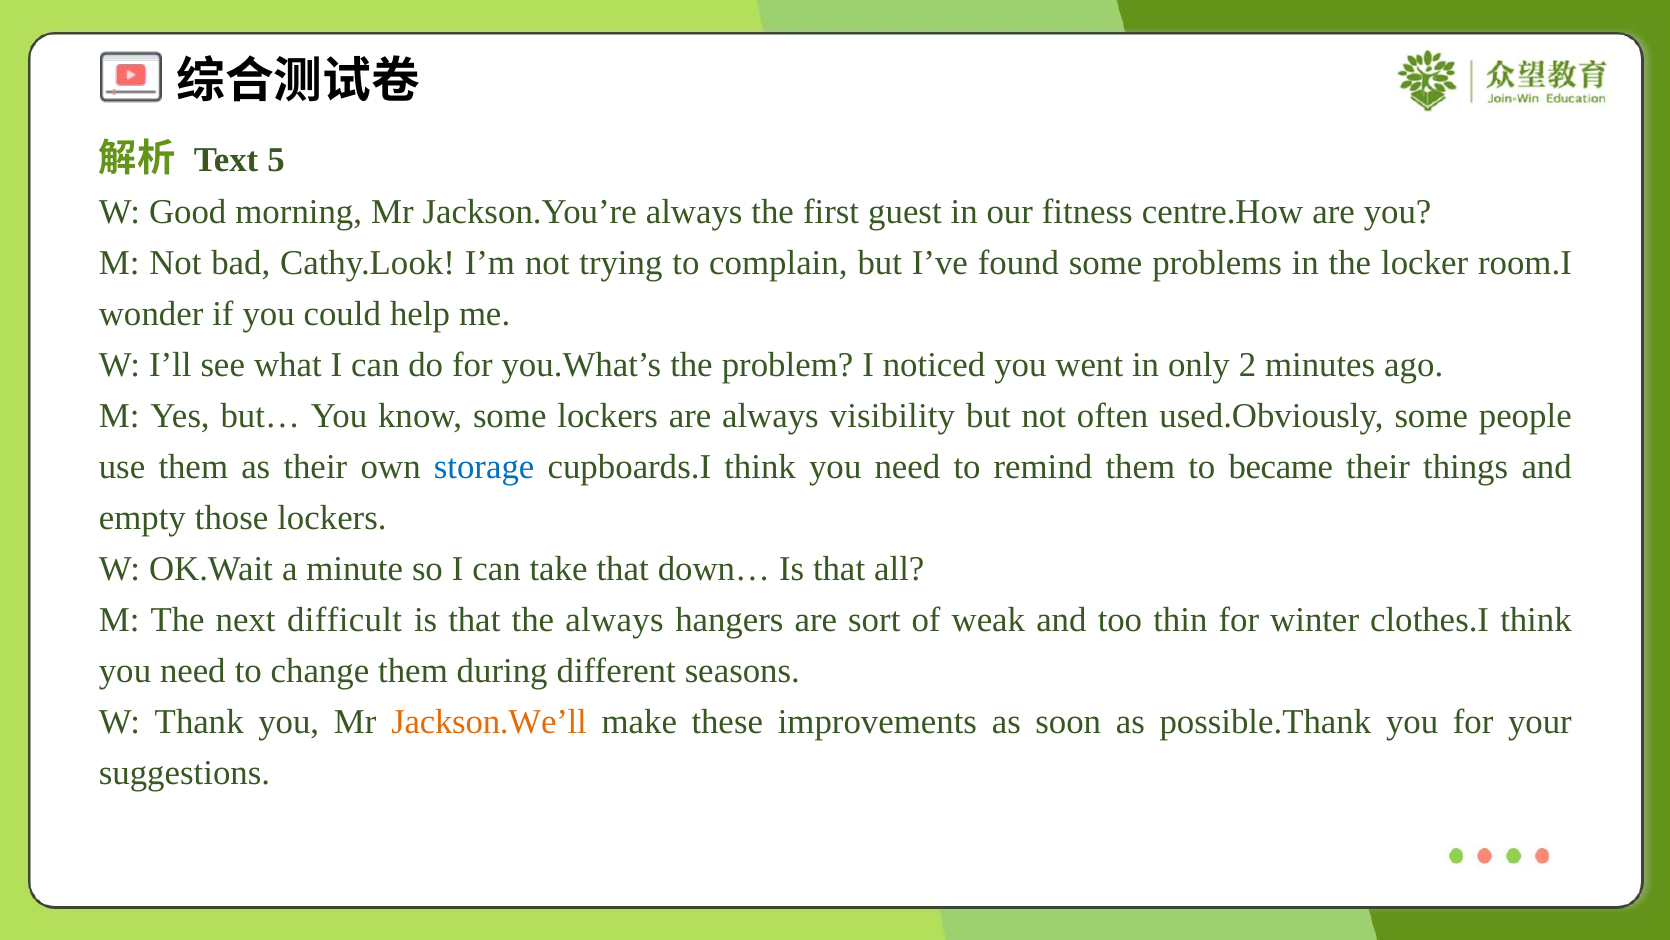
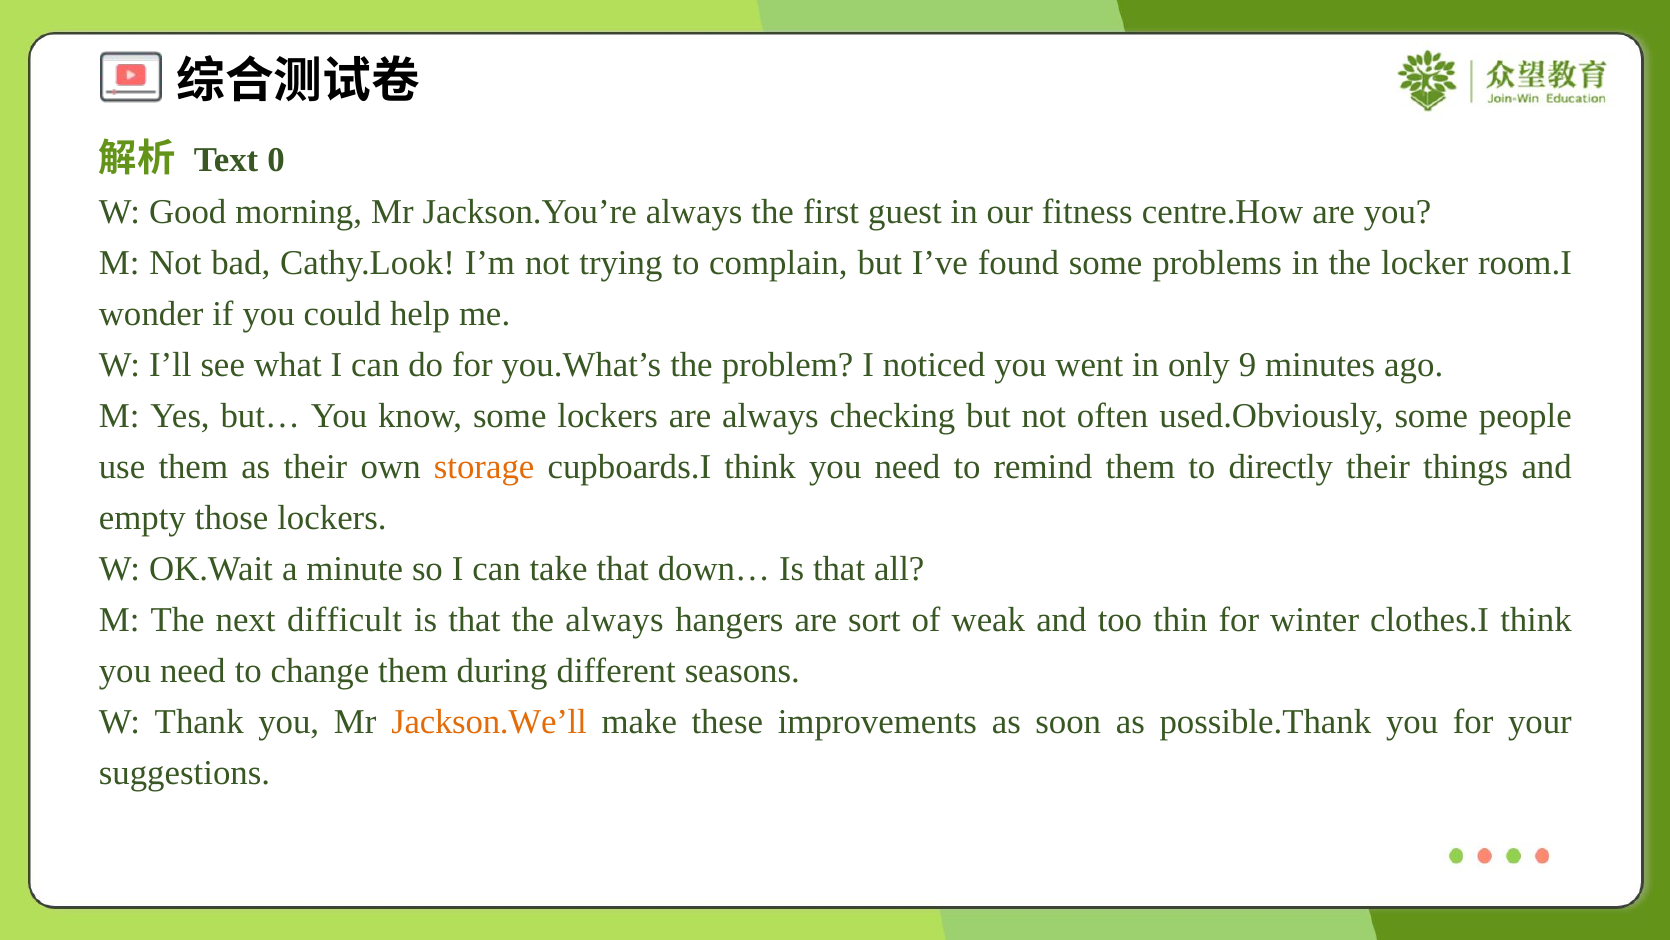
5: 5 -> 0 (276, 160)
2: 2 -> 9 (1247, 365)
visibility: visibility -> checking (893, 415)
storage colour: blue -> orange (484, 466)
became: became -> directly (1281, 466)
